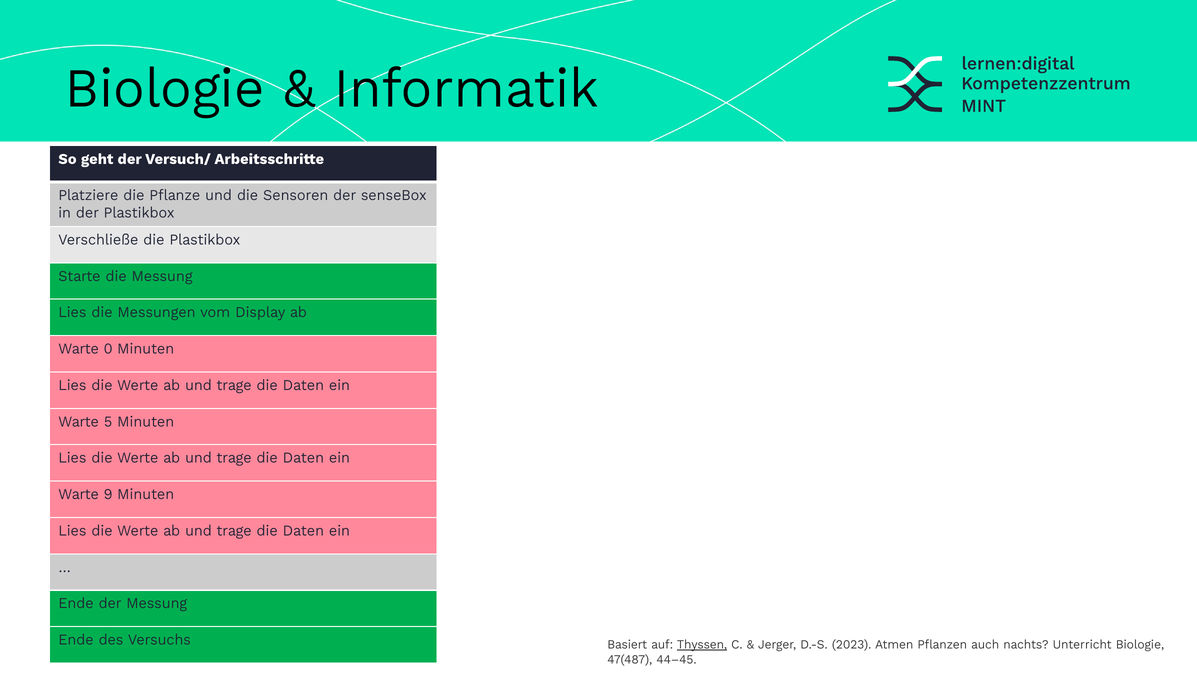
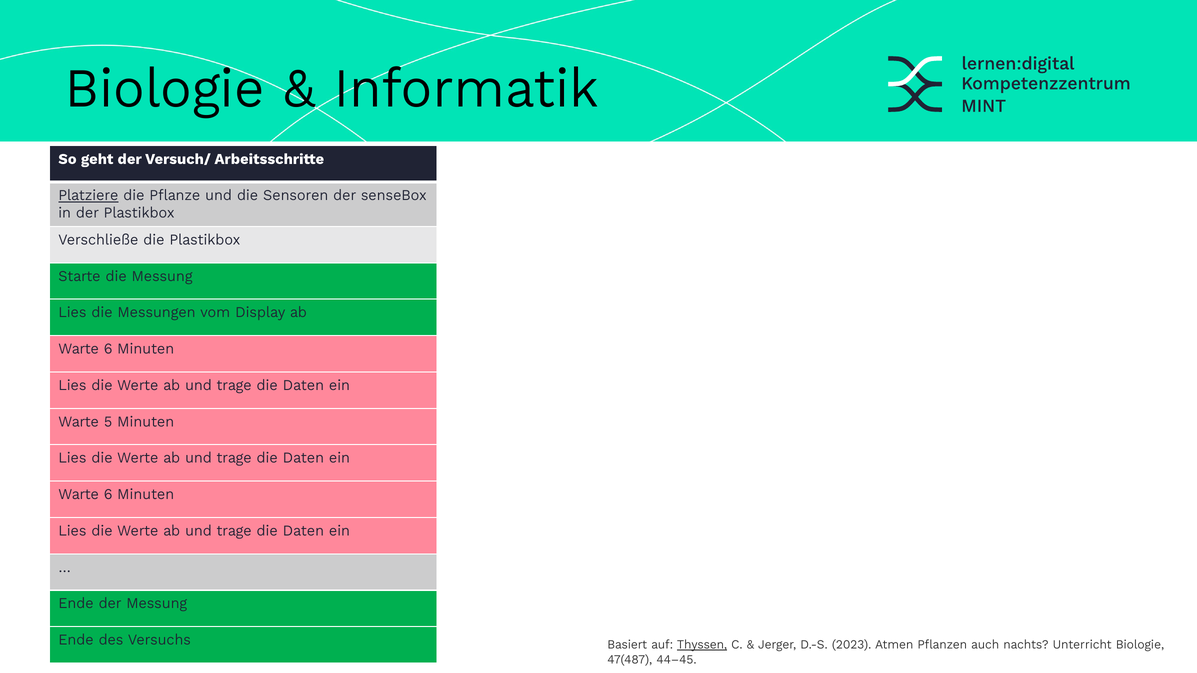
Platziere underline: none -> present (88, 195)
0: 0 -> 6 (108, 349)
9: 9 -> 6 (108, 495)
